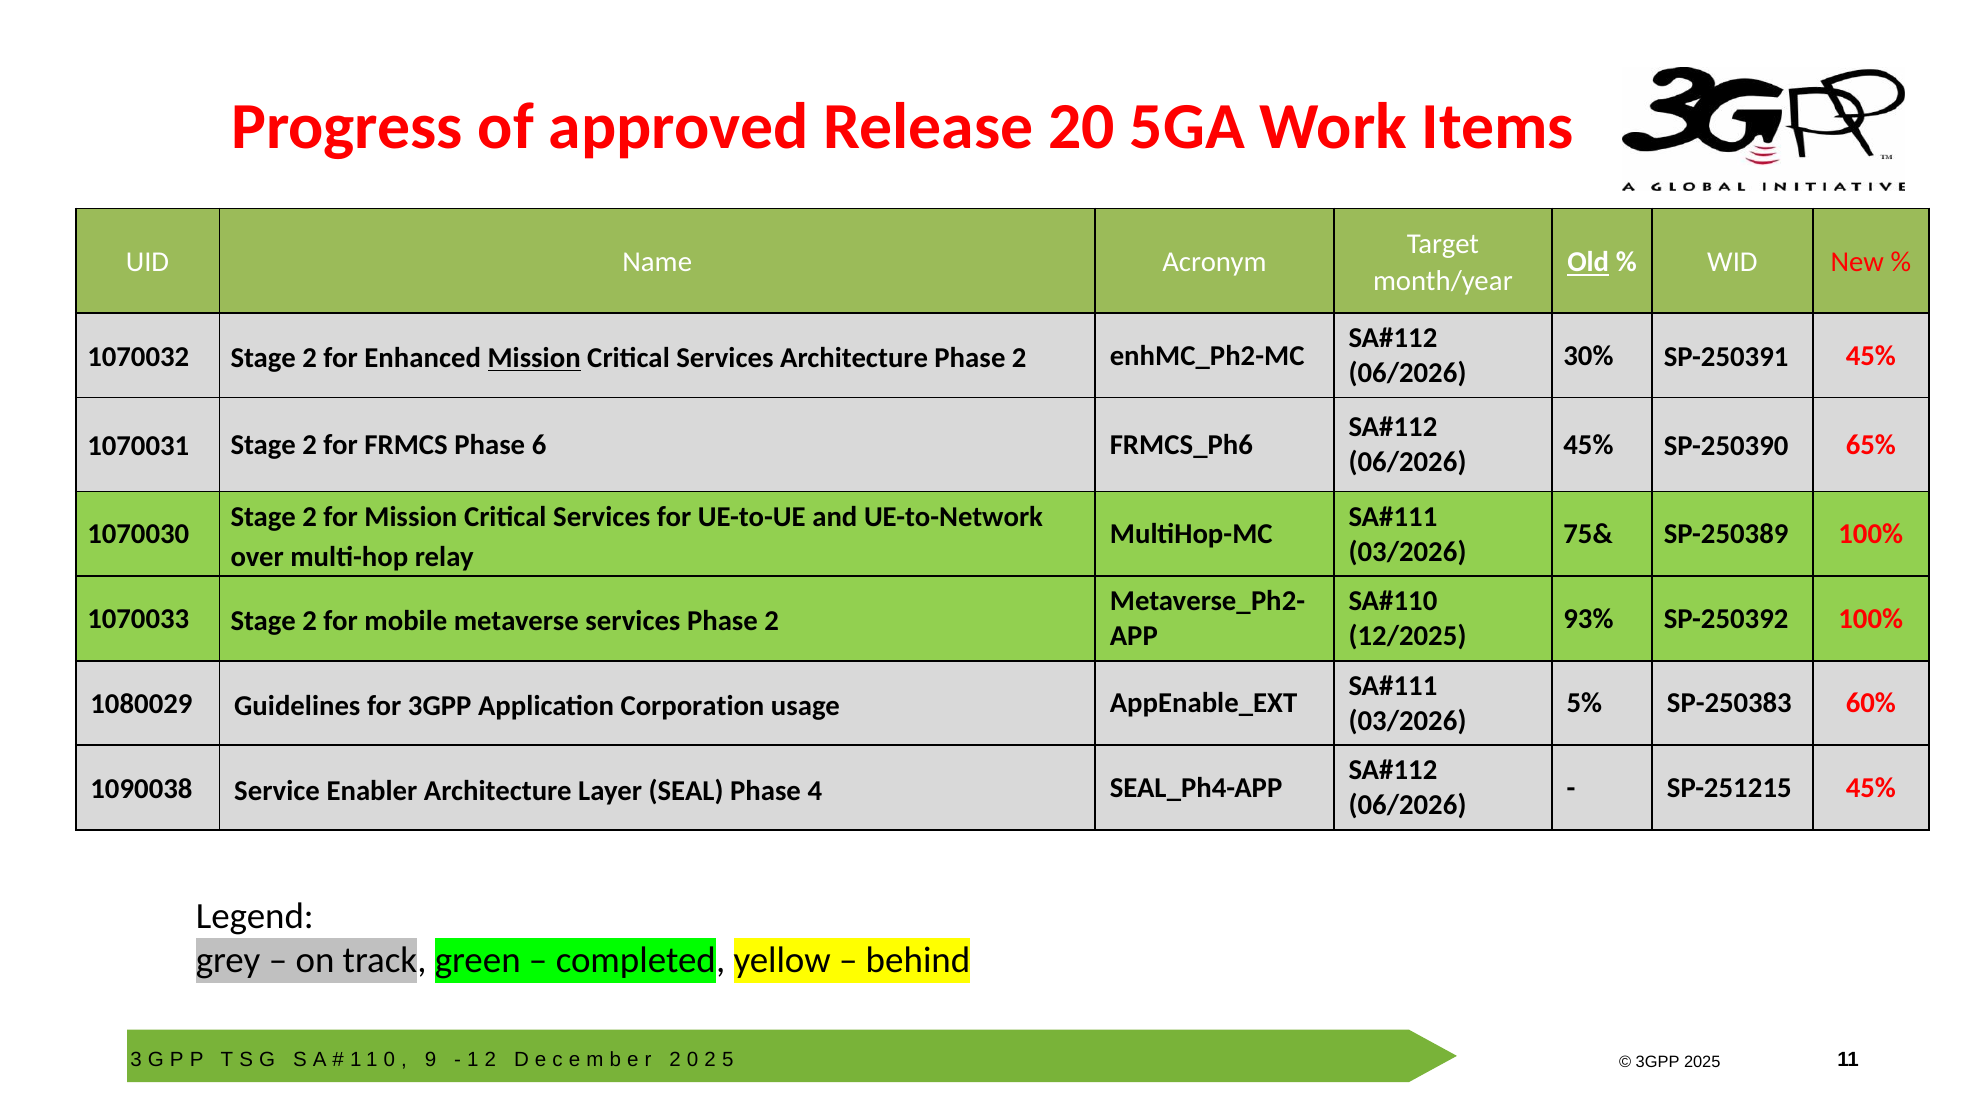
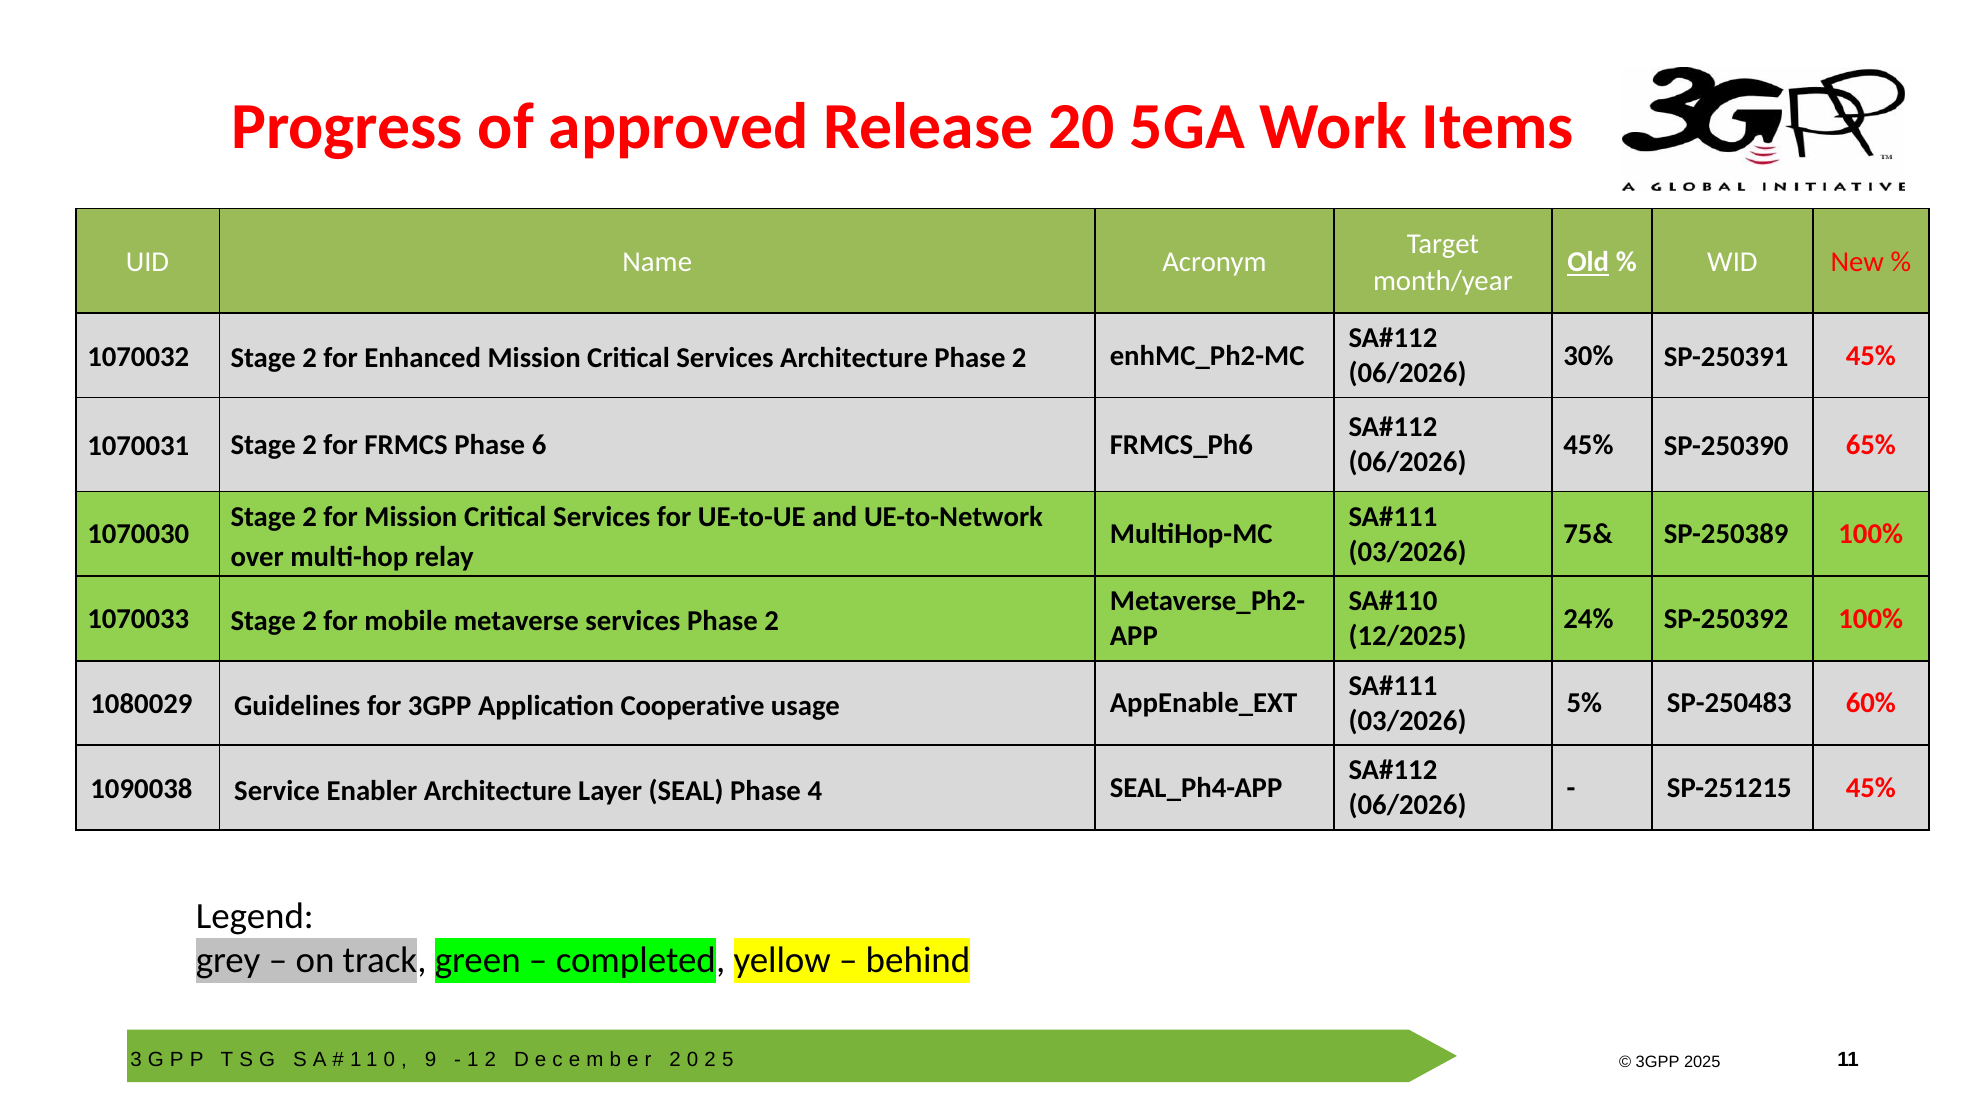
Mission underline: present -> none (534, 359)
93%: 93% -> 24% (1588, 619)
SP-250383: SP-250383 -> SP-250483 (1729, 704)
Corporation: Corporation -> Cooperative (693, 706)
